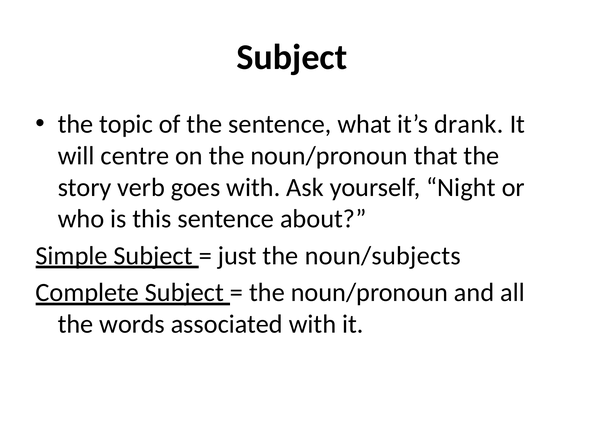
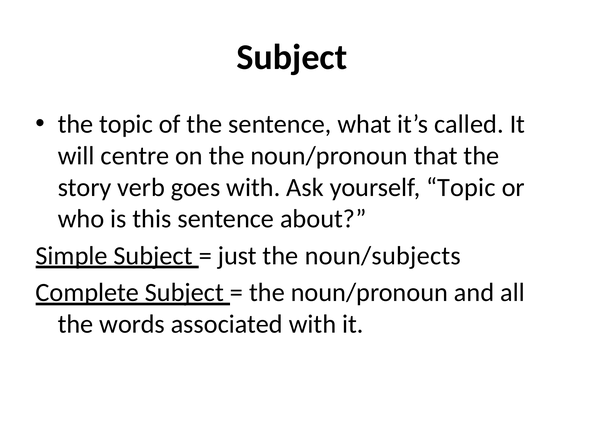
drank: drank -> called (469, 124)
yourself Night: Night -> Topic (461, 187)
